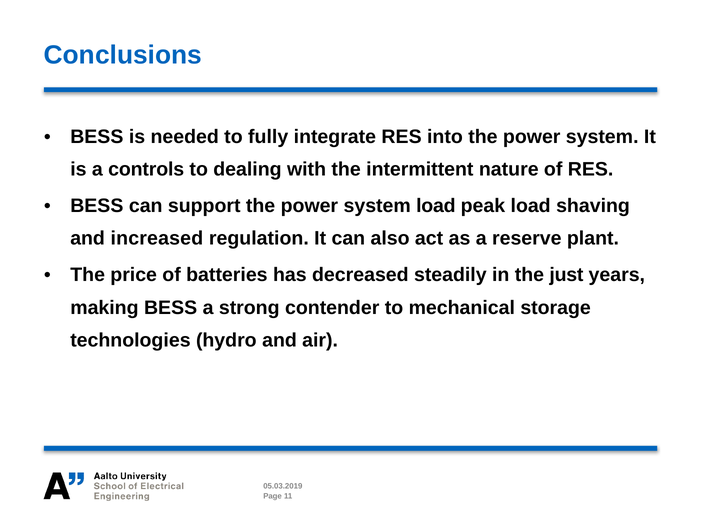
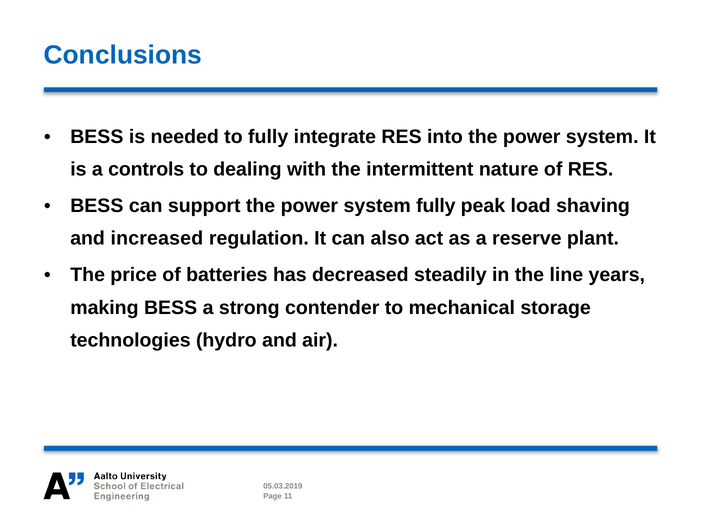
system load: load -> fully (436, 206)
just: just -> line (566, 275)
